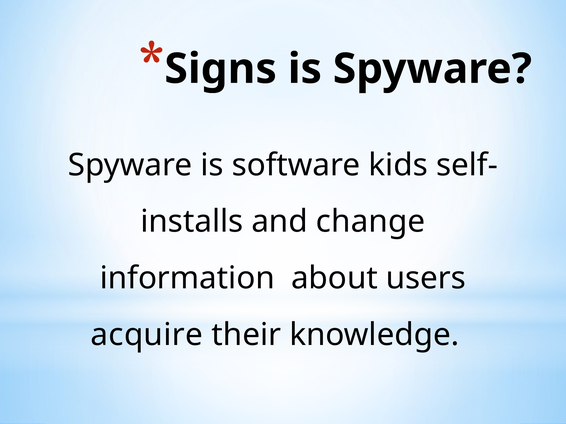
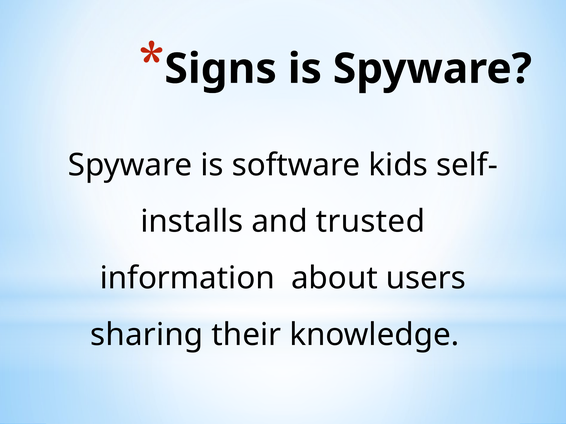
change: change -> trusted (370, 222)
acquire: acquire -> sharing (147, 335)
